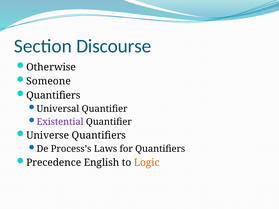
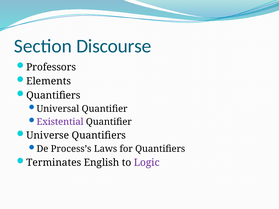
Otherwise: Otherwise -> Professors (51, 67)
Someone: Someone -> Elements (49, 81)
Precedence: Precedence -> Terminates (54, 163)
Logic colour: orange -> purple (147, 163)
